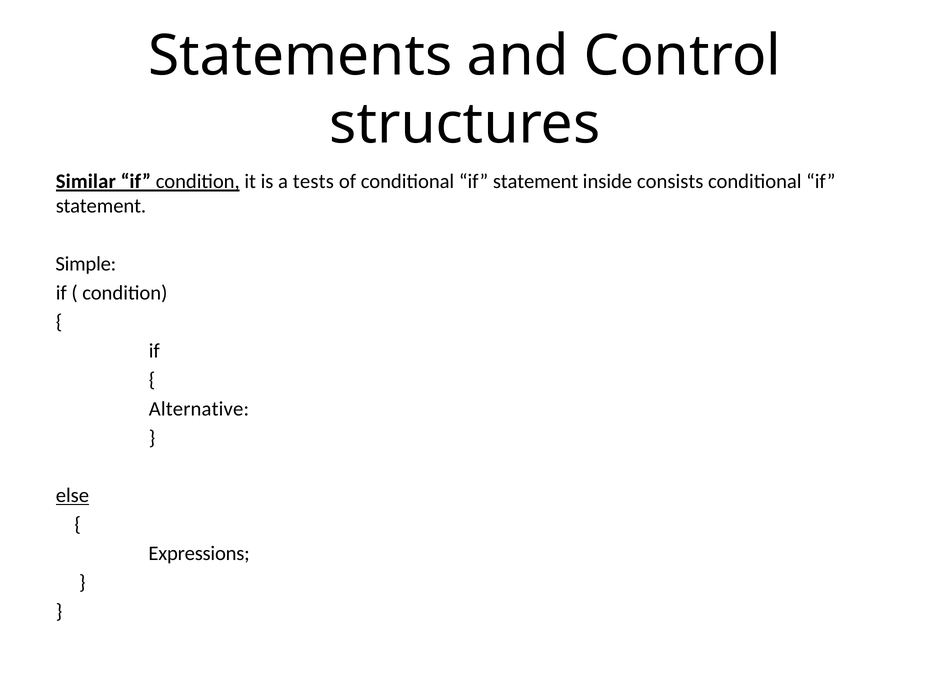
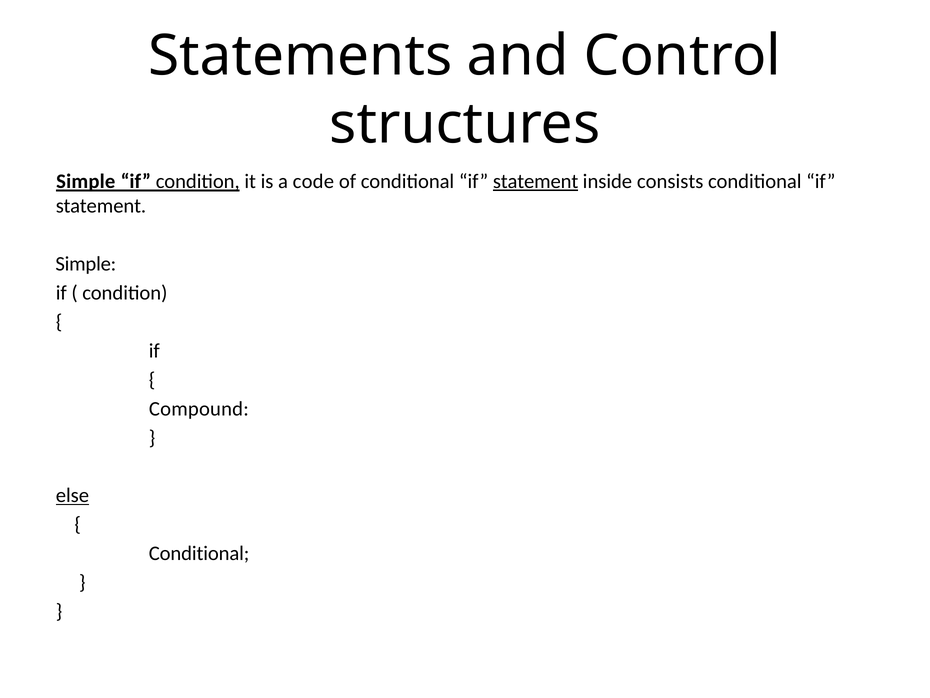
Similar: Similar -> Simple (86, 181)
tests: tests -> code (313, 181)
statement underline: none -> present (536, 181)
Alternative: Alternative -> Compound (199, 409)
Expressions: Expressions -> Conditional (199, 553)
